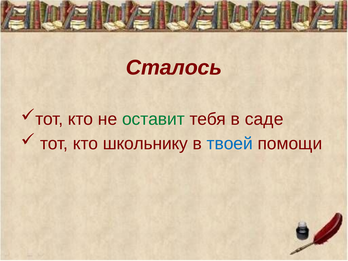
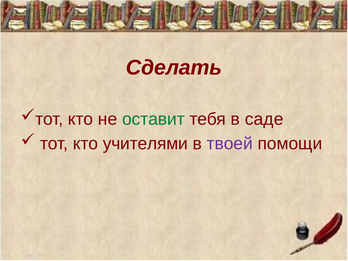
Сталось: Сталось -> Сделать (174, 68)
школьнику: школьнику -> учителями (145, 144)
твоей colour: blue -> purple (230, 144)
